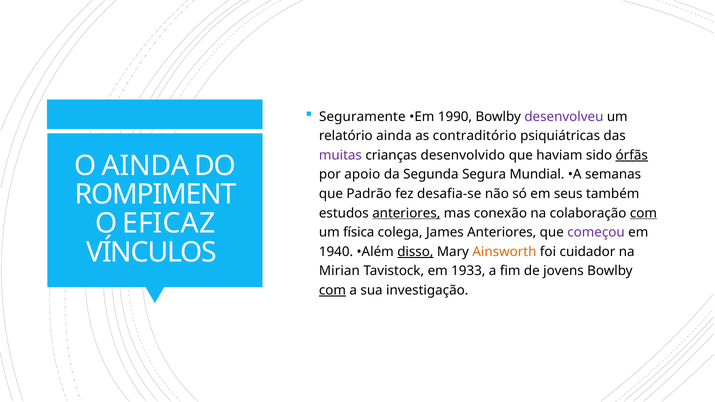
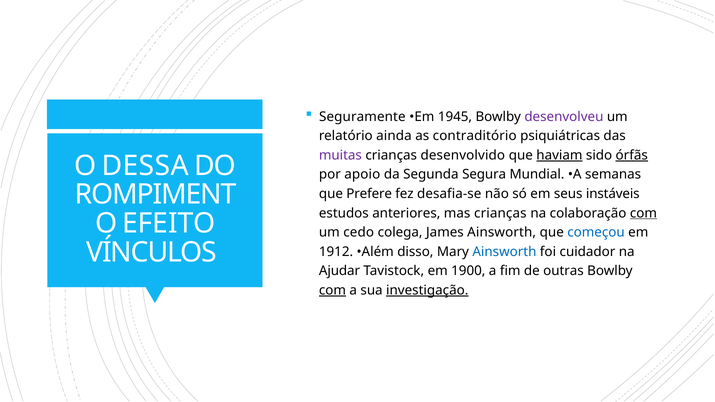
1990: 1990 -> 1945 (455, 117)
haviam underline: none -> present (559, 155)
O AINDA: AINDA -> DESSA (145, 166)
Padrão: Padrão -> Prefere (369, 194)
também: também -> instáveis (613, 194)
anteriores underline: present -> none (406, 213)
mas conexão: conexão -> crianças (500, 213)
EFICAZ: EFICAZ -> EFEITO (169, 224)
física: física -> cedo (359, 232)
James Anteriores: Anteriores -> Ainsworth (502, 232)
começou colour: purple -> blue (596, 232)
1940: 1940 -> 1912 (336, 252)
disso underline: present -> none (415, 252)
Ainsworth colour: orange -> blue (504, 252)
Mirian: Mirian -> Ajudar (339, 271)
1933: 1933 -> 1900 (468, 271)
jovens: jovens -> outras (563, 271)
investigação underline: none -> present (427, 290)
